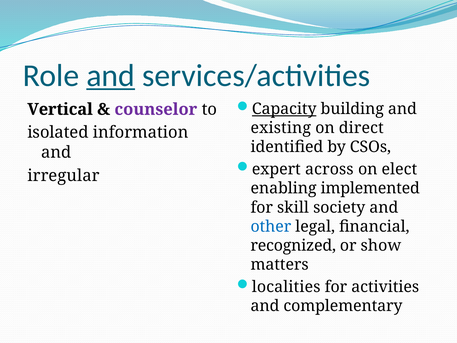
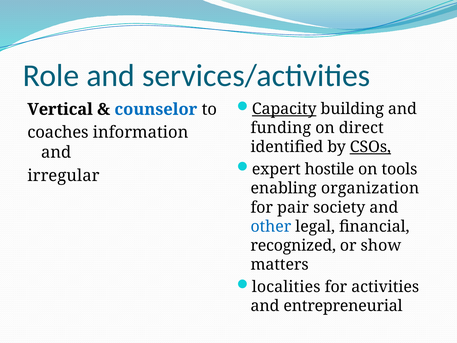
and underline: present -> none (111, 75)
counselor colour: purple -> blue (156, 109)
existing: existing -> funding (281, 128)
isolated: isolated -> coaches (58, 132)
CSOs underline: none -> present (370, 147)
across: across -> hostile (329, 169)
elect: elect -> tools (399, 169)
implemented: implemented -> organization (370, 188)
skill: skill -> pair (293, 207)
complementary: complementary -> entrepreneurial (343, 306)
